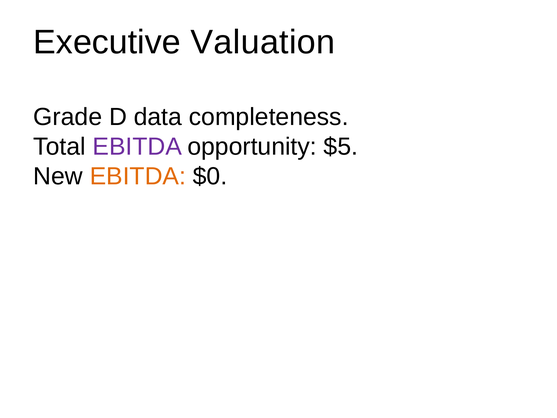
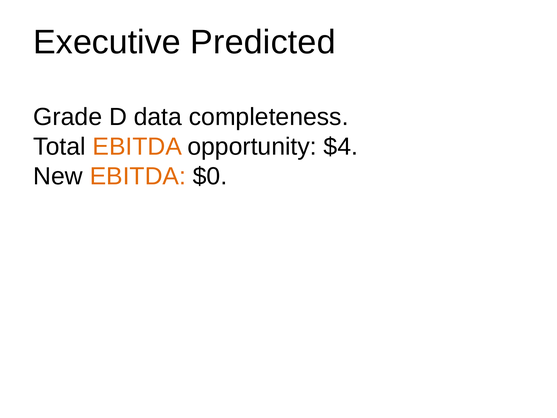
Valuation: Valuation -> Predicted (263, 42)
EBITDA colour: purple -> orange (137, 147)
$5: $5 -> $4 (341, 147)
